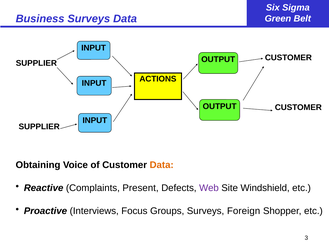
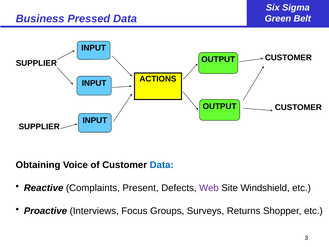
Business Surveys: Surveys -> Pressed (89, 19)
Data colour: orange -> blue (162, 165)
Foreign: Foreign -> Returns (244, 211)
